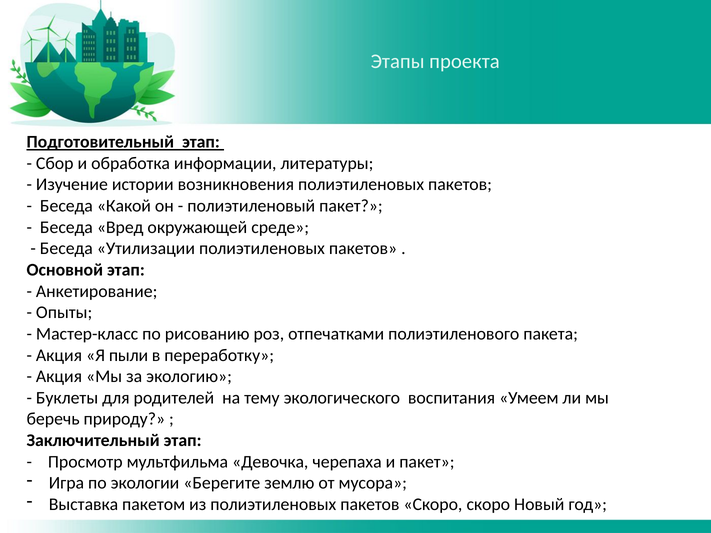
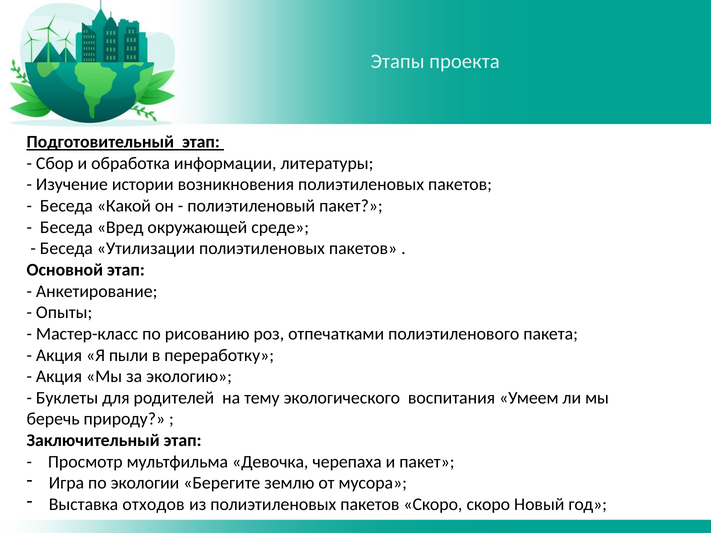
пакетом: пакетом -> отходов (154, 505)
